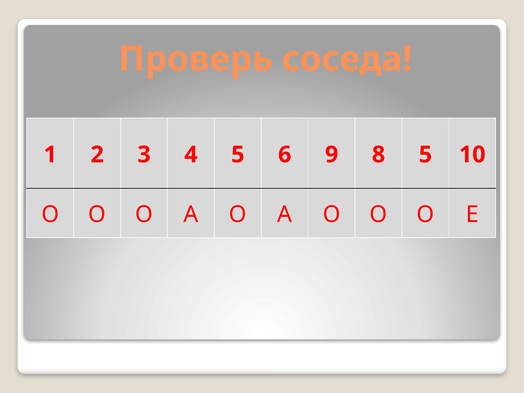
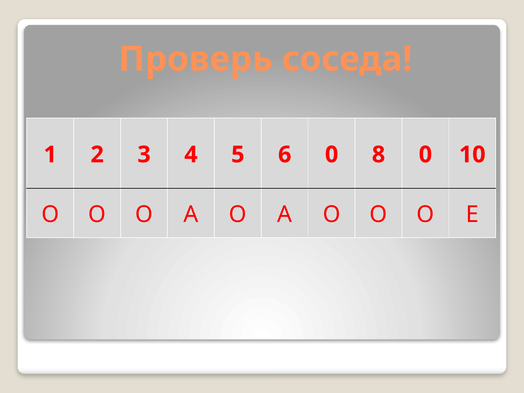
6 9: 9 -> 0 (332, 155)
8 5: 5 -> 0 (425, 155)
